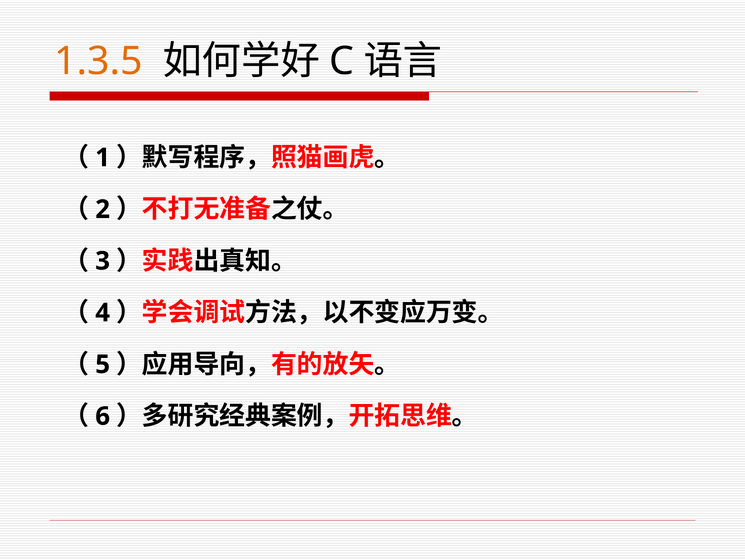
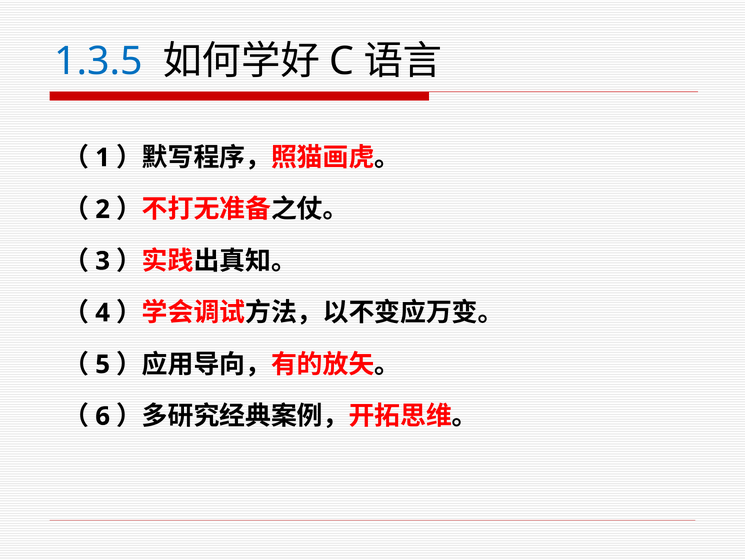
1.3.5 colour: orange -> blue (99, 61)
